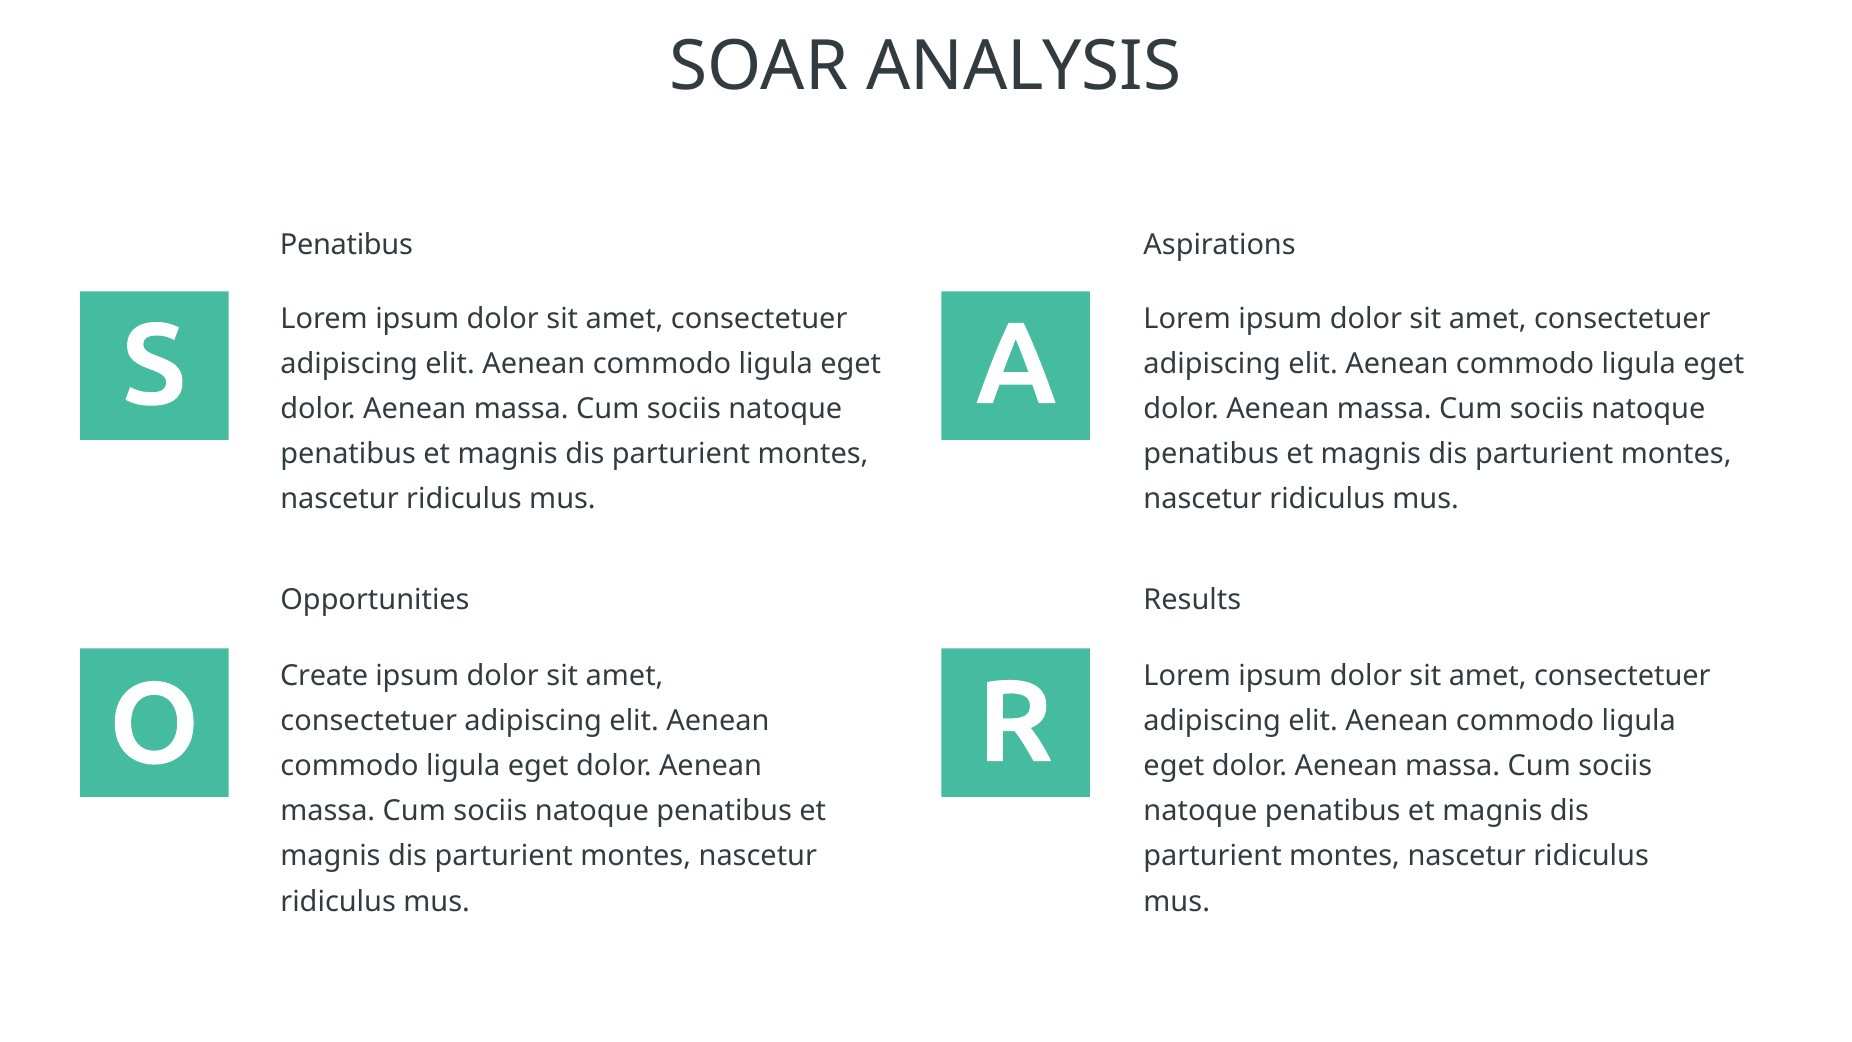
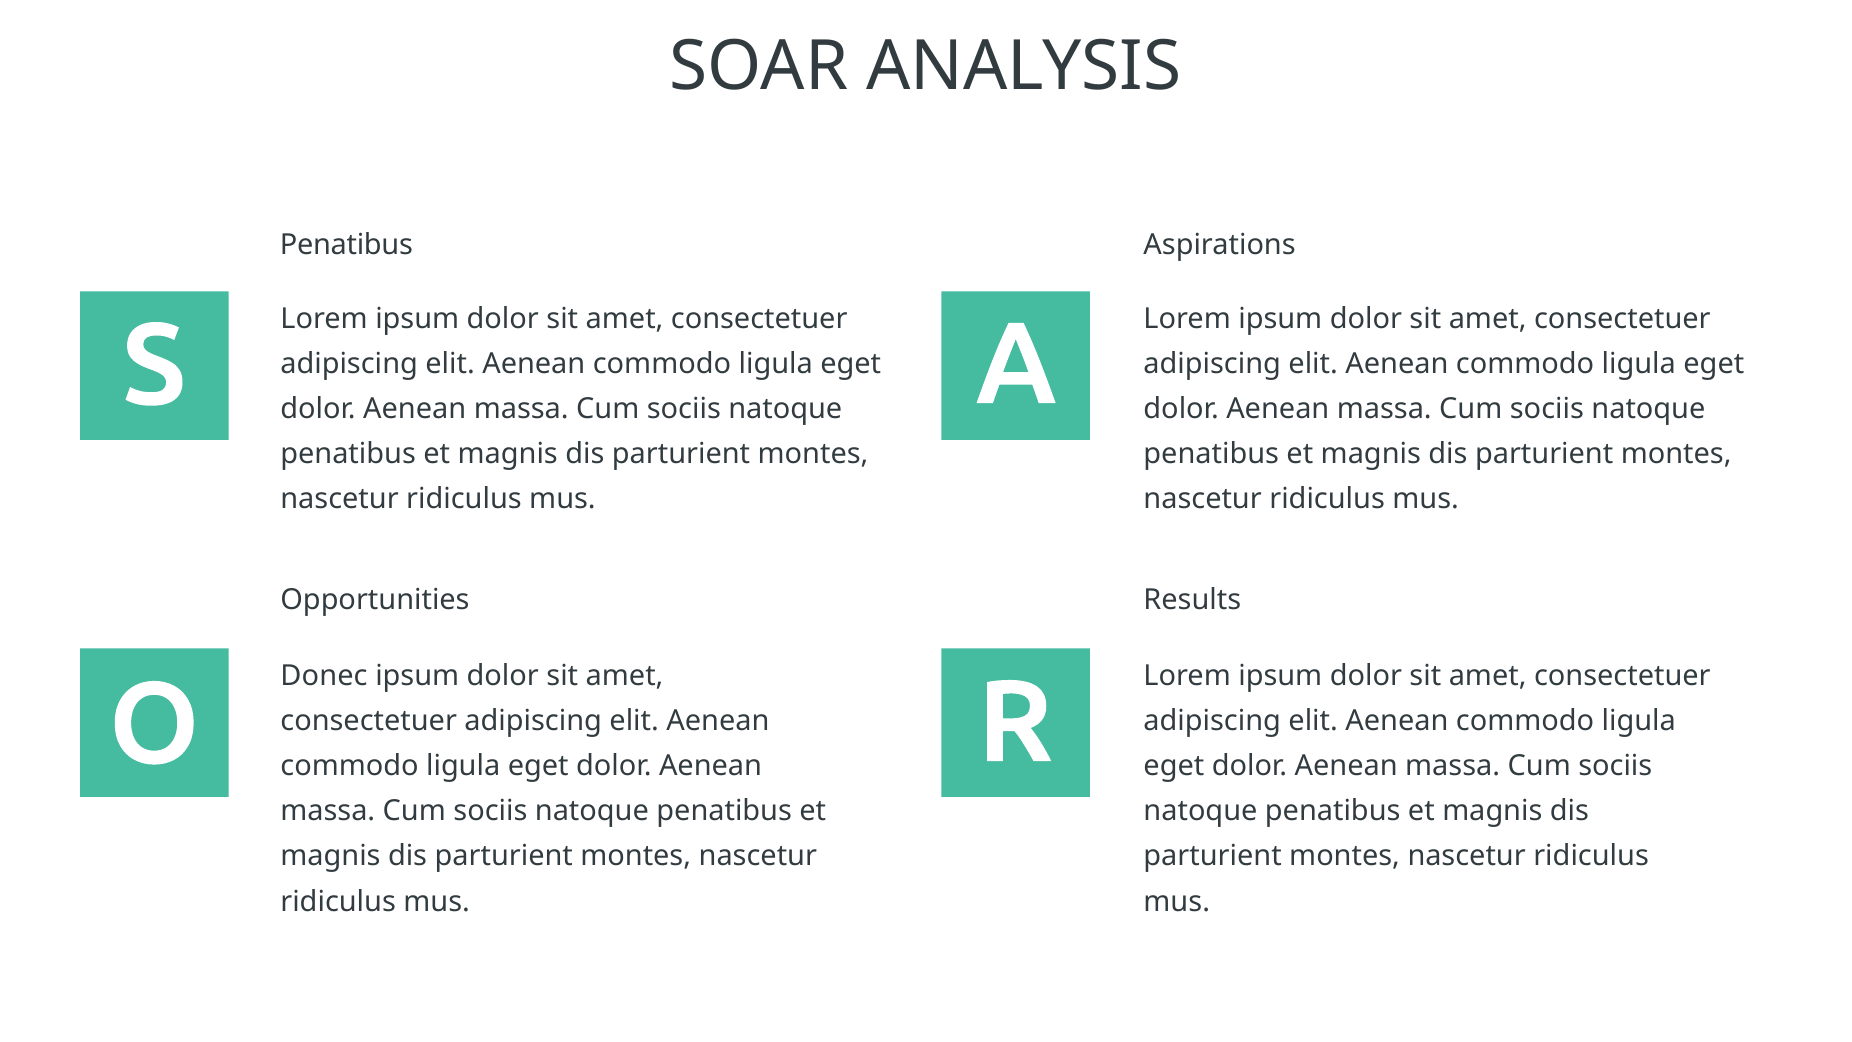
Create: Create -> Donec (324, 676)
